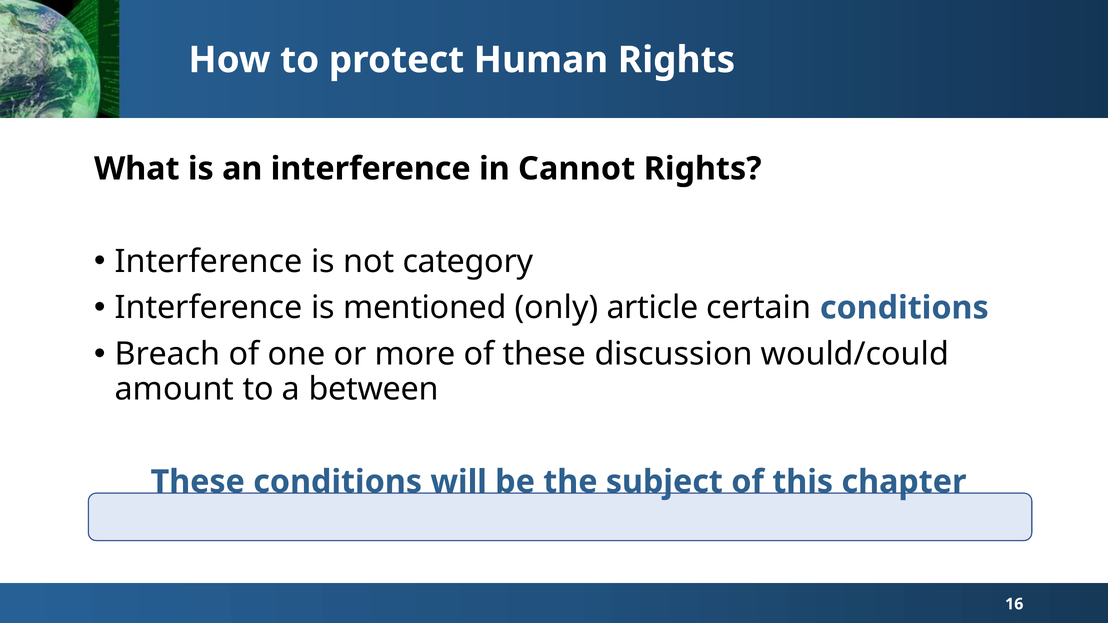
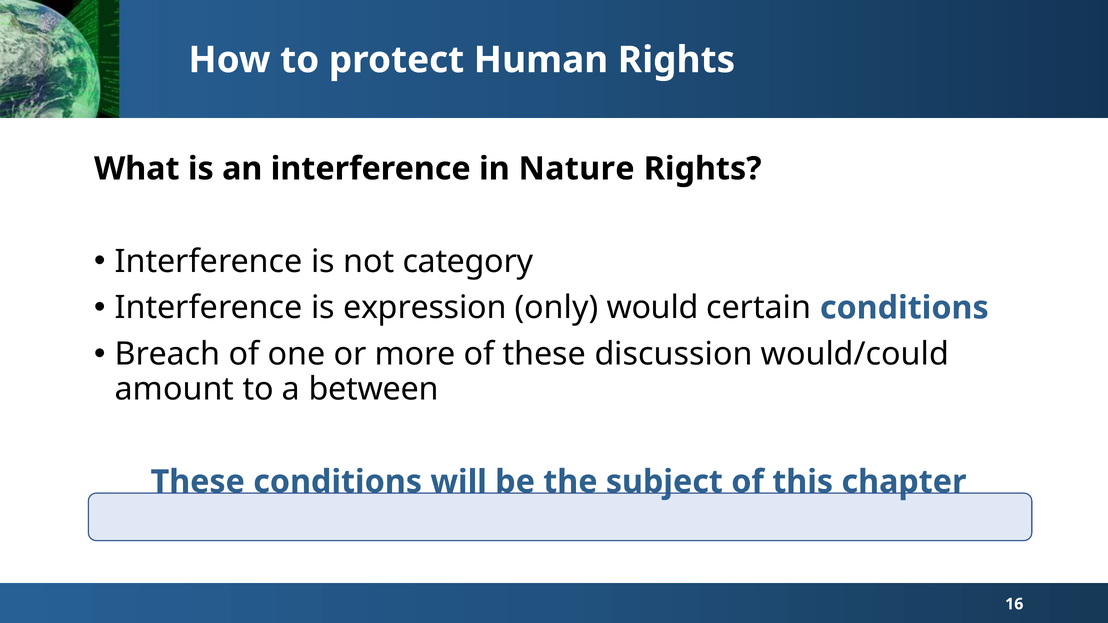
Cannot: Cannot -> Nature (577, 169)
mentioned: mentioned -> expression (425, 308)
article: article -> would (652, 308)
